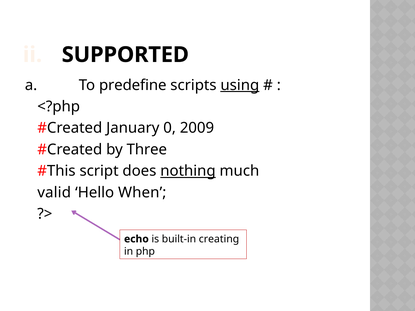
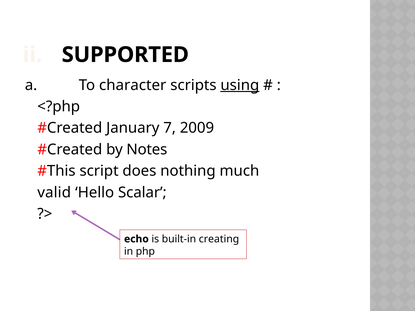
predefine: predefine -> character (133, 85)
0: 0 -> 7 (170, 128)
Three: Three -> Notes (147, 150)
nothing underline: present -> none (188, 171)
When: When -> Scalar (142, 193)
